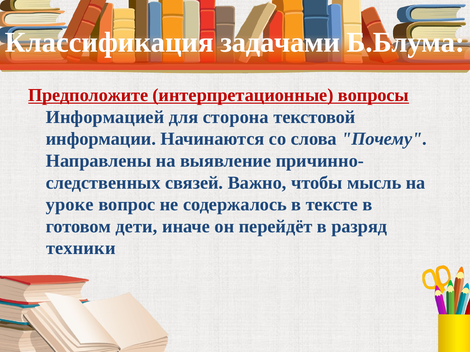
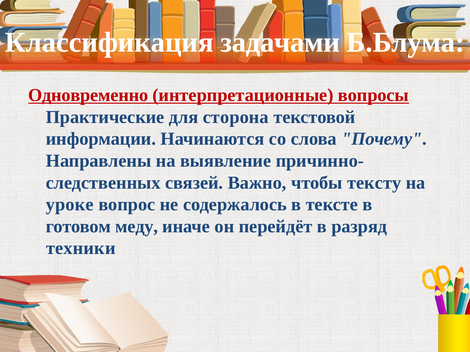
Предположите: Предположите -> Одновременно (88, 95)
Информацией: Информацией -> Практические (105, 117)
мысль: мысль -> тексту (374, 183)
дети: дети -> меду (137, 227)
